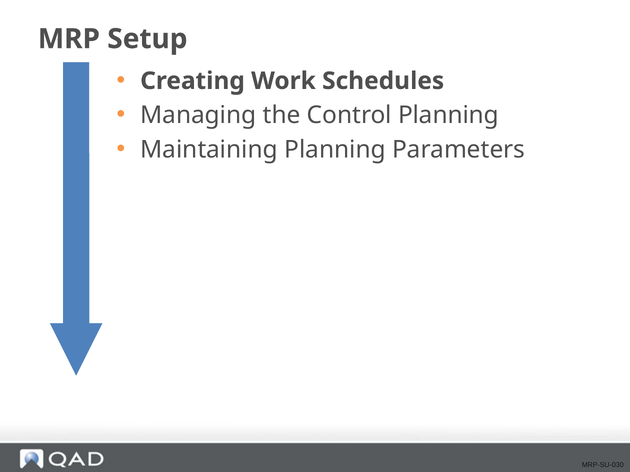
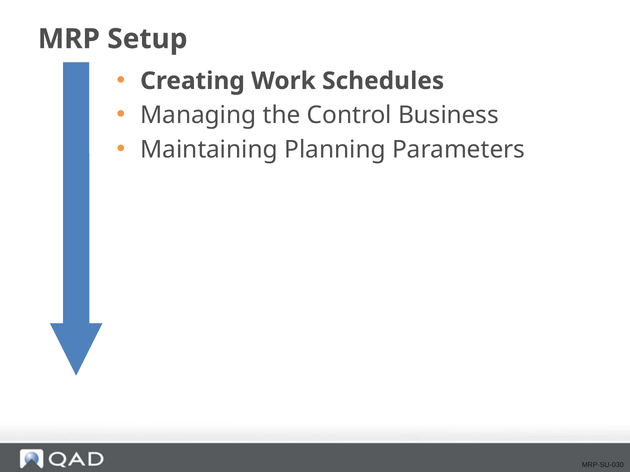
Control Planning: Planning -> Business (448, 115)
